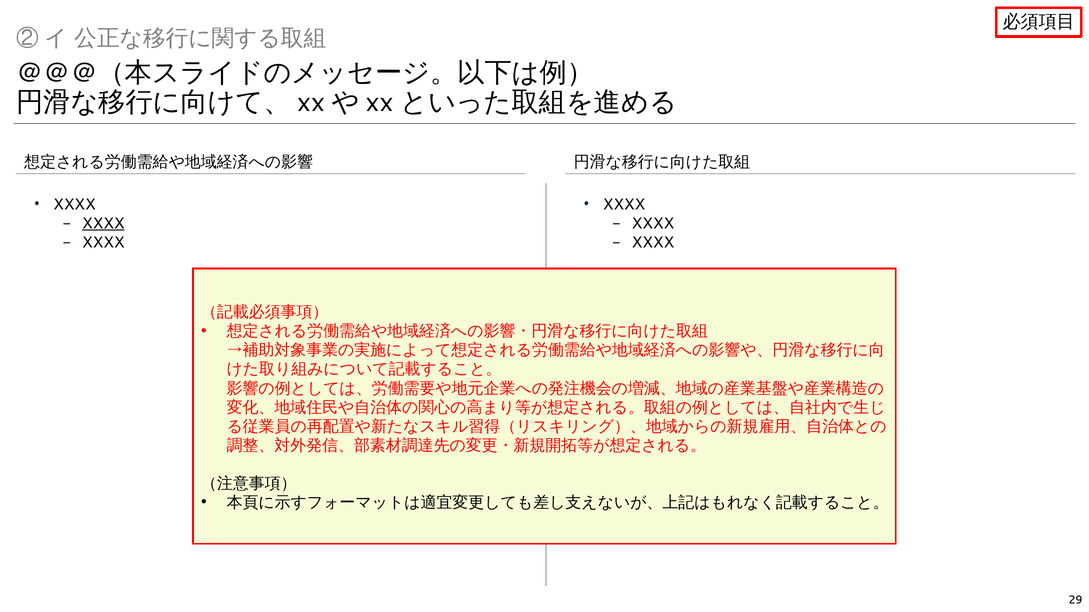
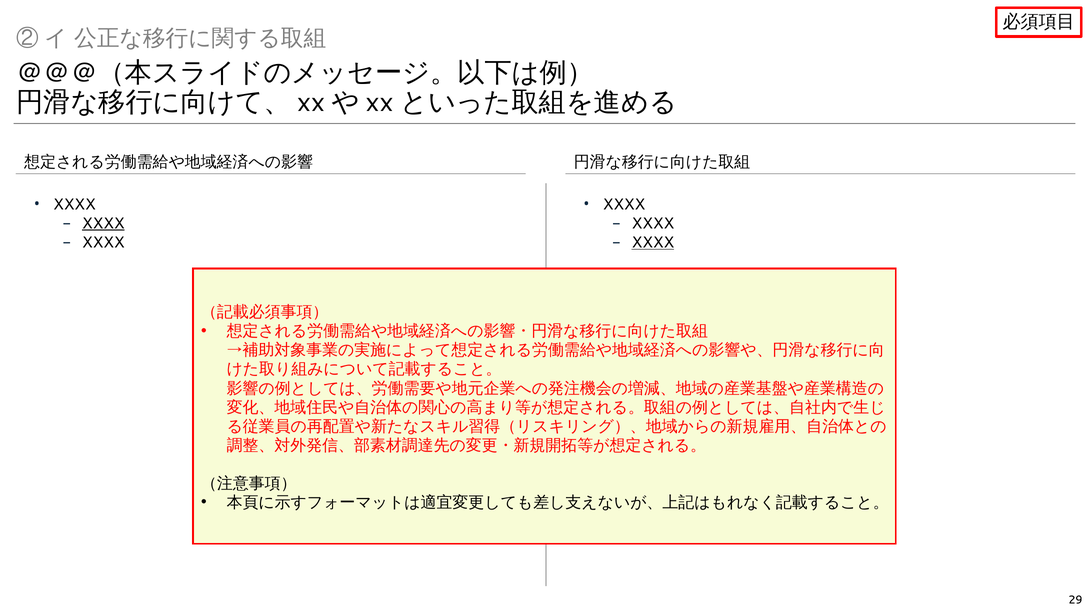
XXXX underline: none -> present (653, 243)
